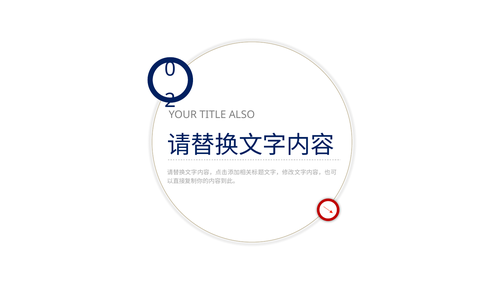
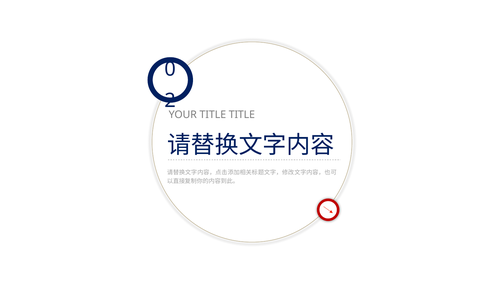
TITLE ALSO: ALSO -> TITLE (242, 114)
